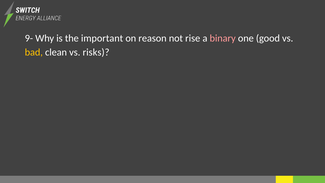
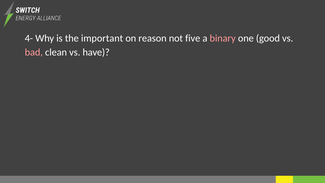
9-: 9- -> 4- (29, 38)
rise: rise -> five (193, 38)
bad colour: yellow -> pink (34, 52)
risks: risks -> have (96, 52)
